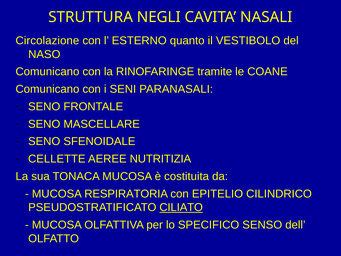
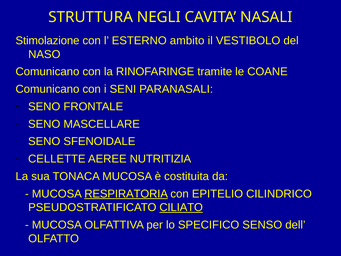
Circolazione: Circolazione -> Stimolazione (48, 41)
quanto: quanto -> ambito (187, 41)
RESPIRATORIA underline: none -> present (126, 194)
